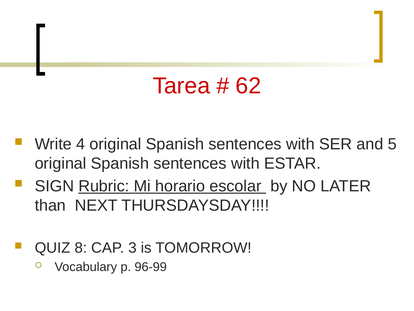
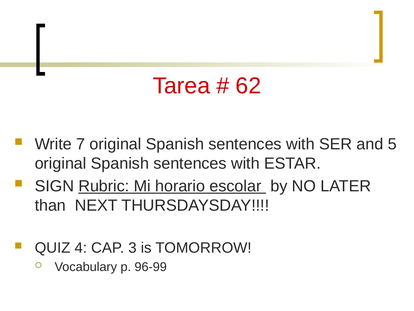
4: 4 -> 7 (81, 144)
8: 8 -> 4 (81, 248)
